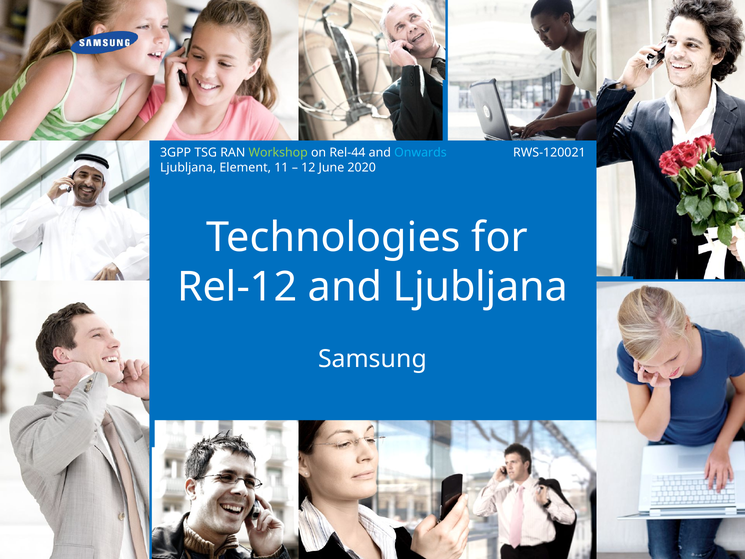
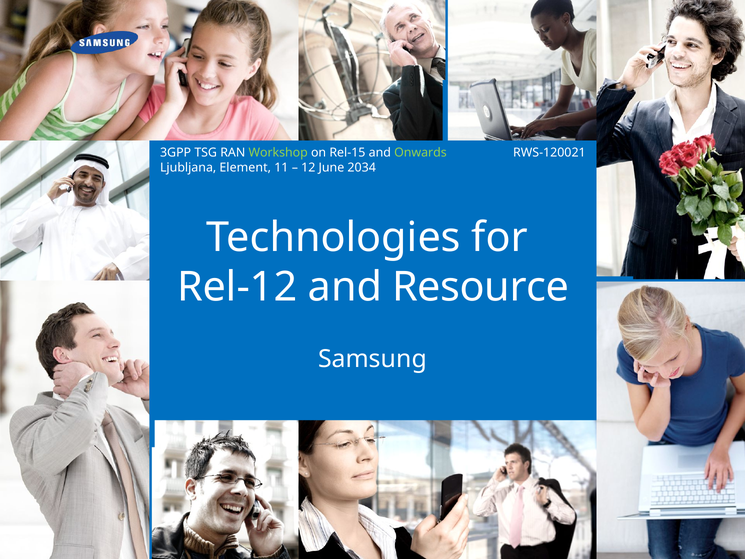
Rel-44: Rel-44 -> Rel-15 (347, 152)
Onwards colour: light blue -> light green (420, 152)
2020: 2020 -> 2034 (362, 167)
and Ljubljana: Ljubljana -> Resource (481, 287)
